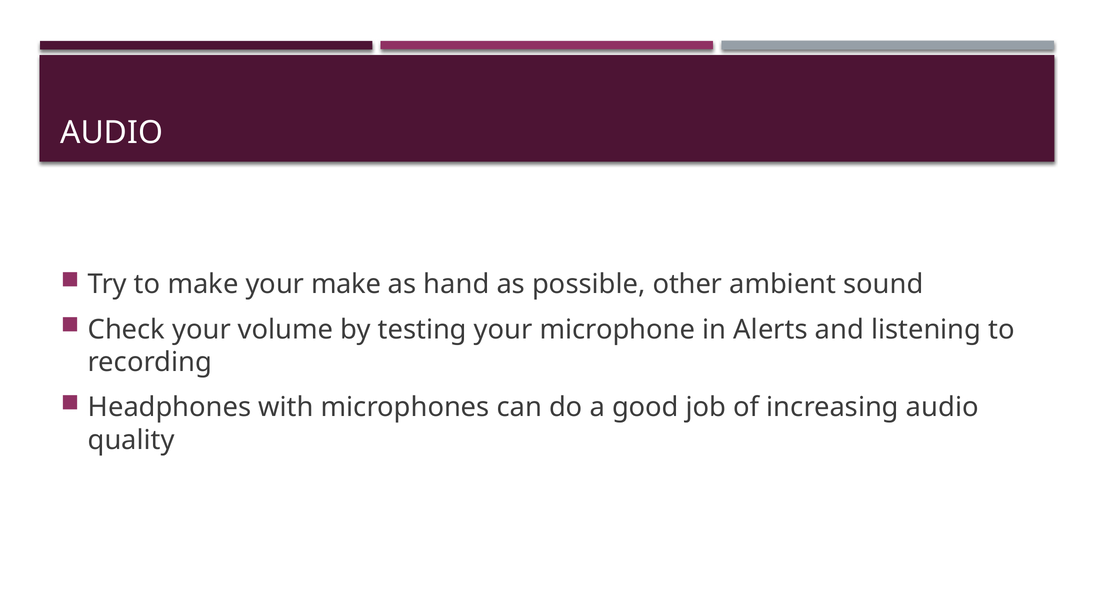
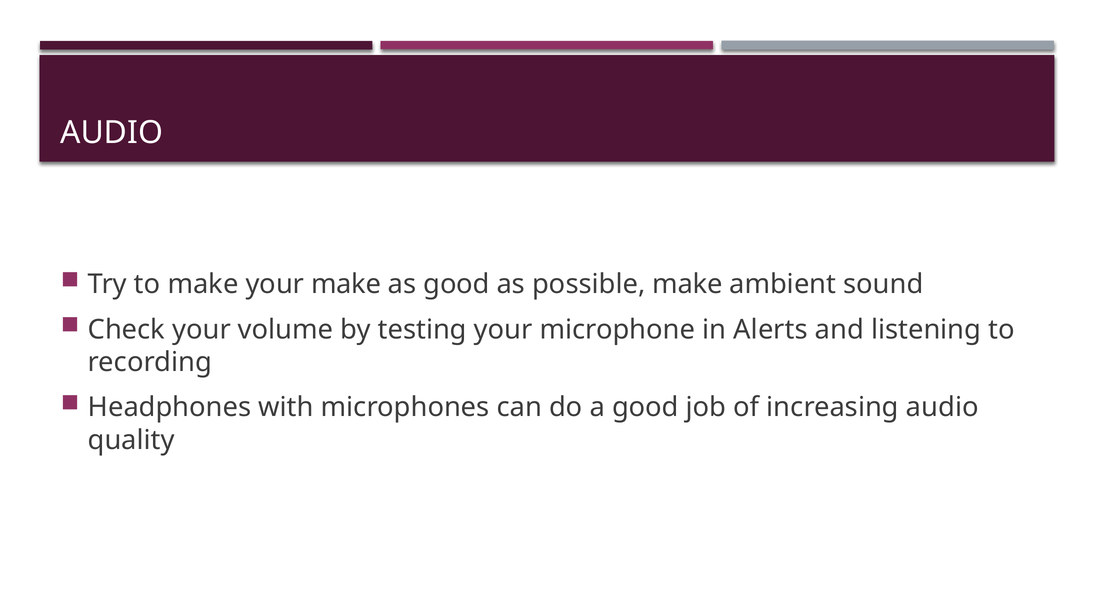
as hand: hand -> good (457, 285)
possible other: other -> make (687, 285)
